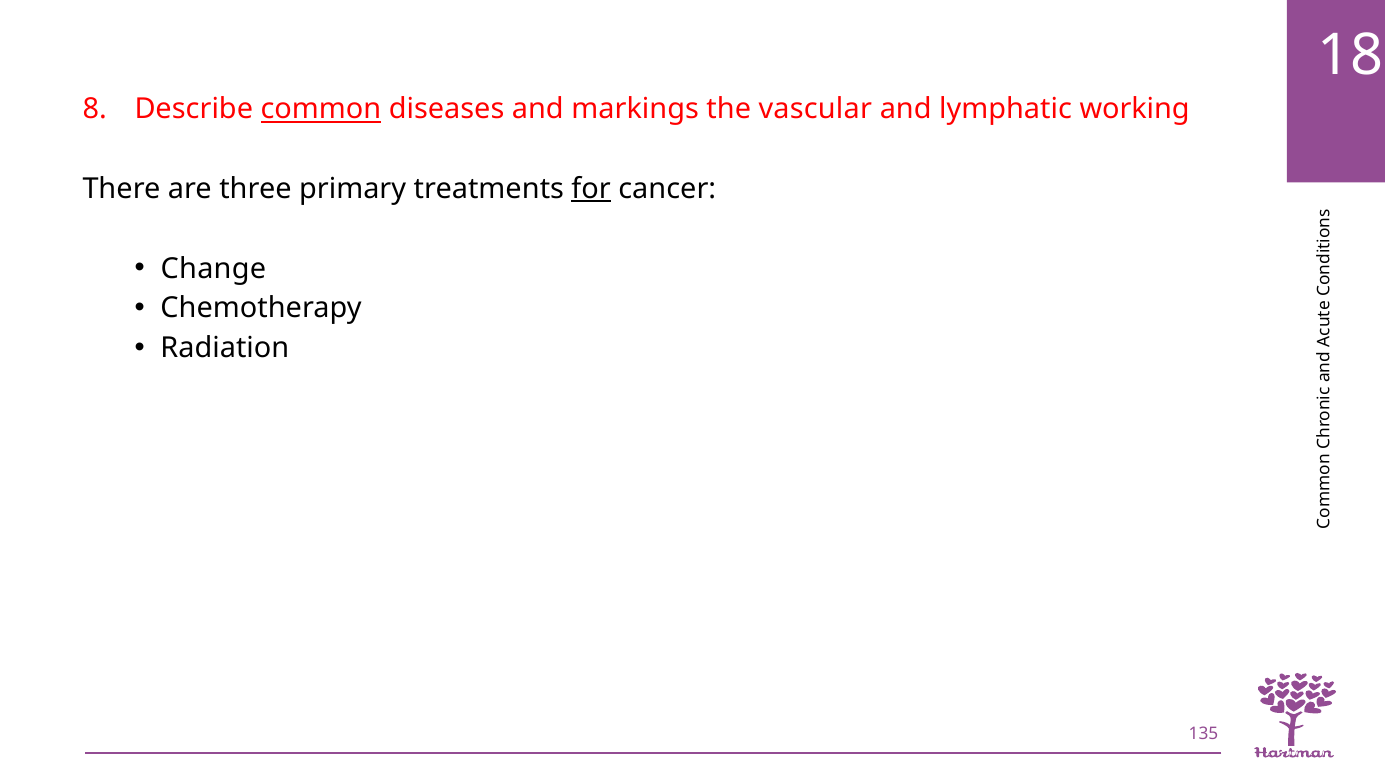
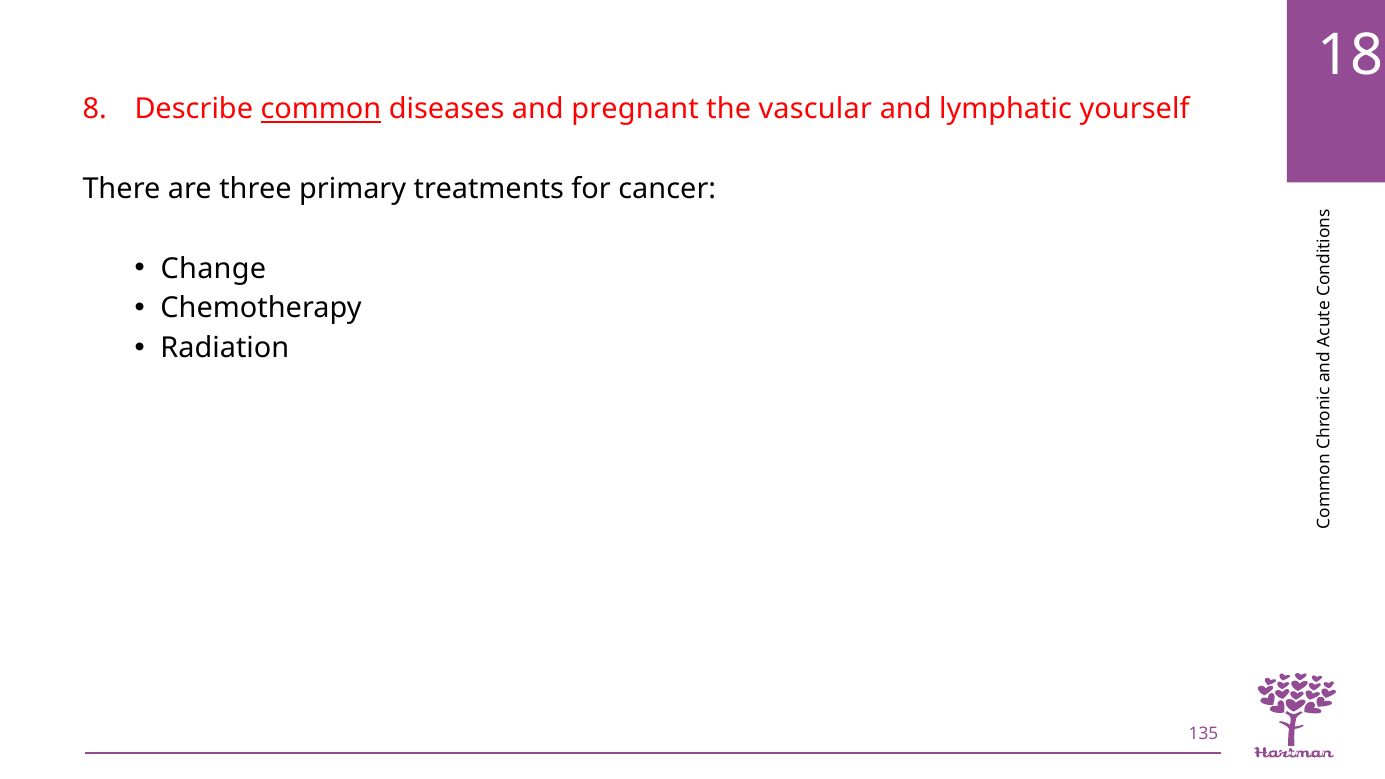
markings: markings -> pregnant (635, 109)
working: working -> yourself (1135, 109)
for underline: present -> none (591, 189)
